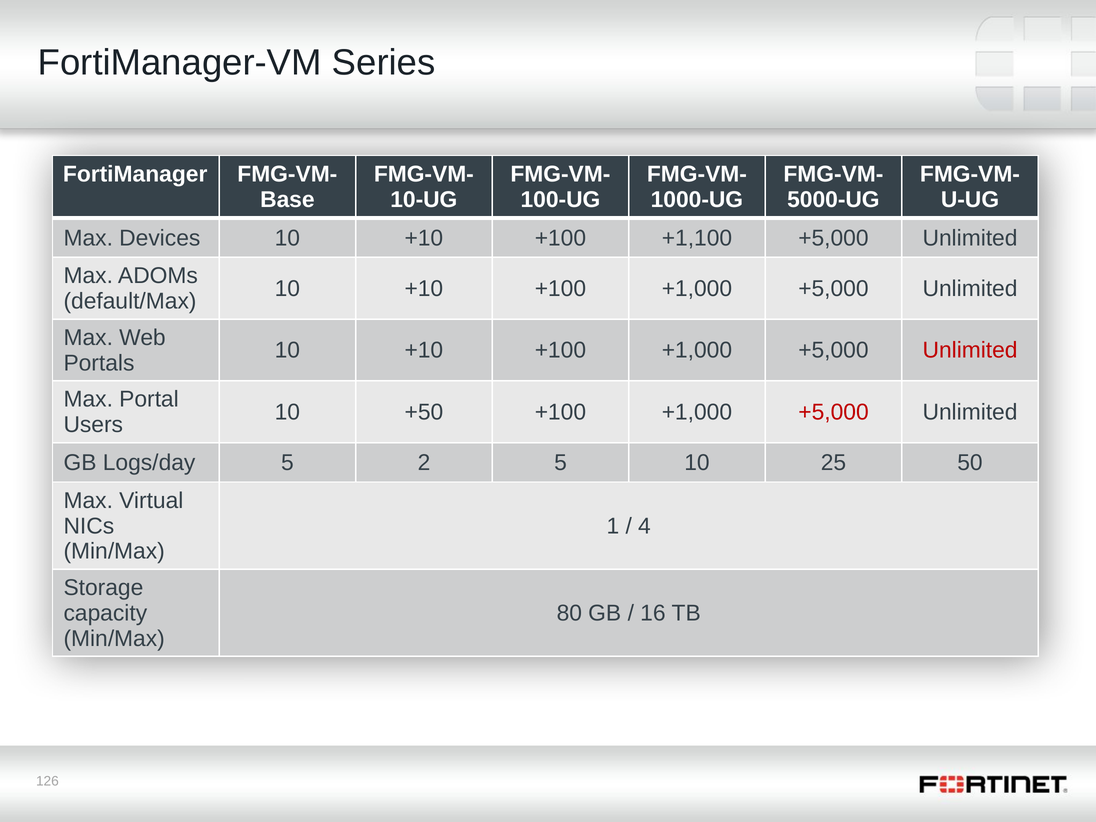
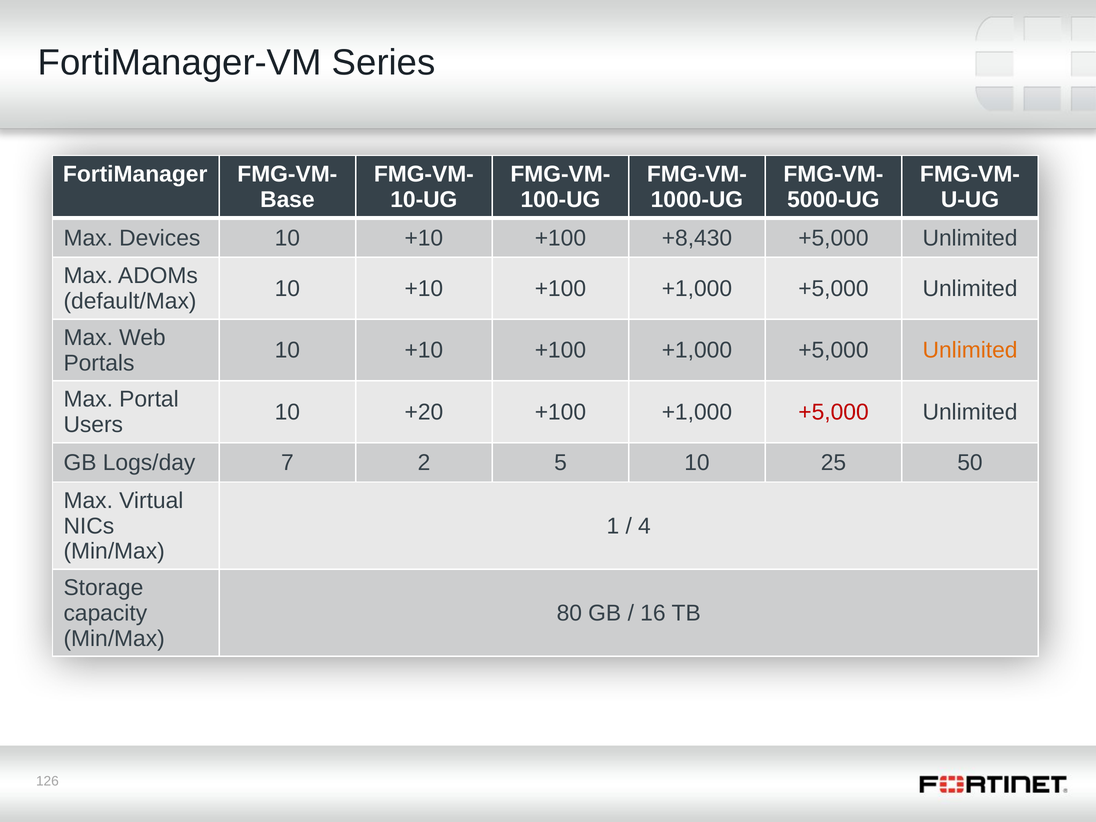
+1,100: +1,100 -> +8,430 (697, 238)
Unlimited colour: red -> orange (970, 350)
+50: +50 -> +20 (424, 412)
Logs/day 5: 5 -> 7 (287, 463)
